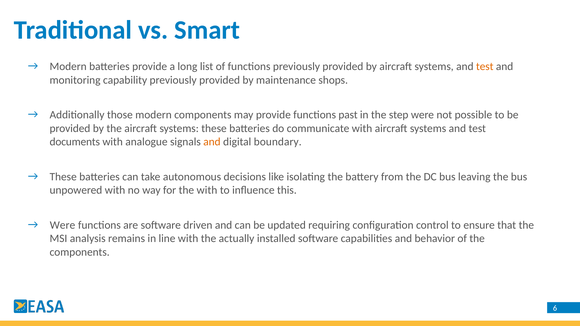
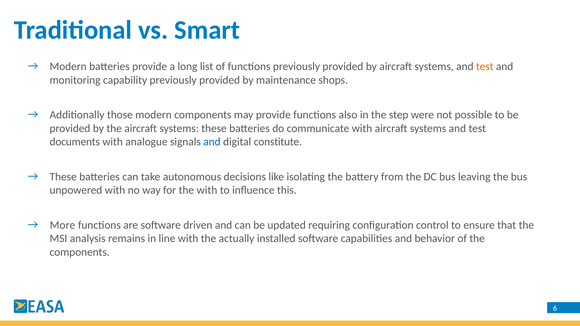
past: past -> also (348, 115)
and colour: orange -> blue (212, 142)
boundary: boundary -> constitute (278, 142)
Were: Were -> More (63, 225)
